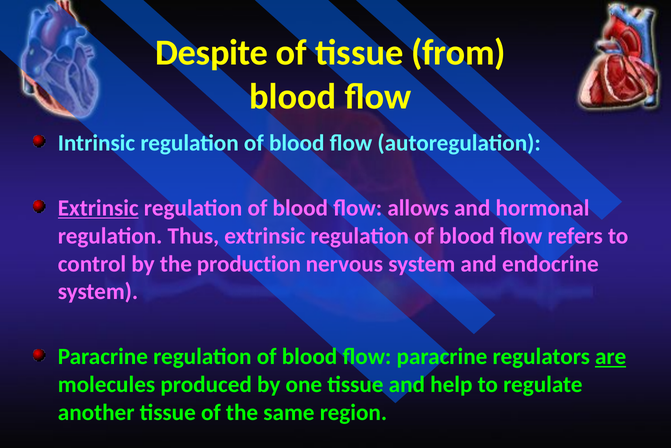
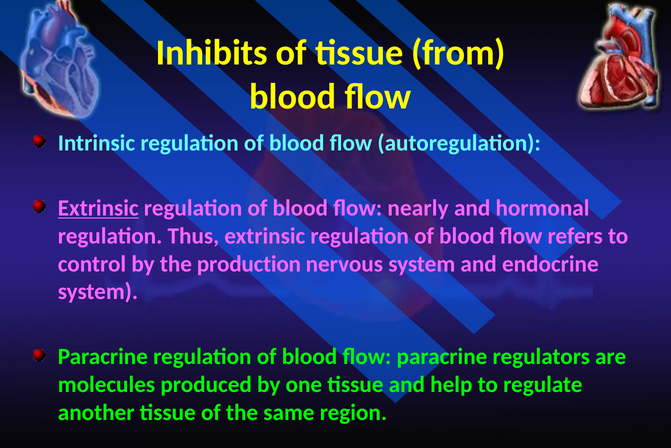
Despite: Despite -> Inhibits (212, 53)
allows: allows -> nearly (418, 208)
are underline: present -> none (611, 356)
